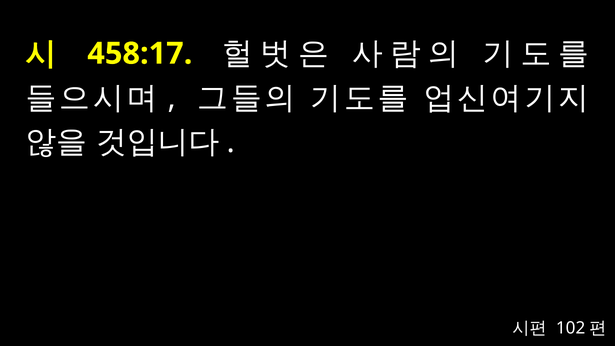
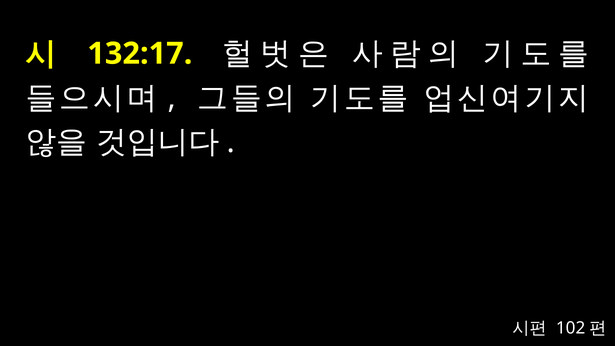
458:17: 458:17 -> 132:17 (140, 54)
